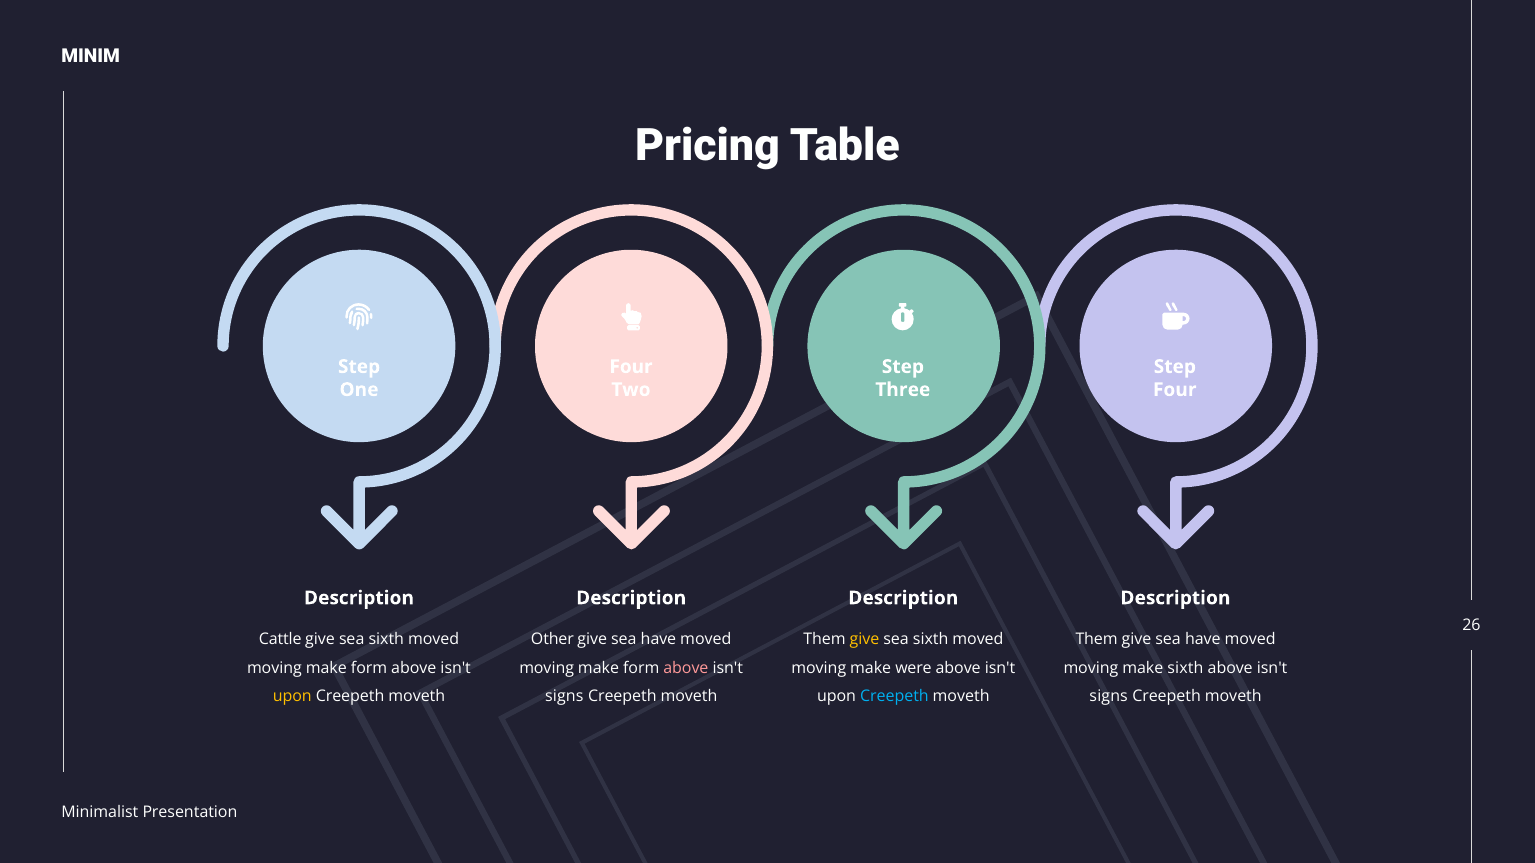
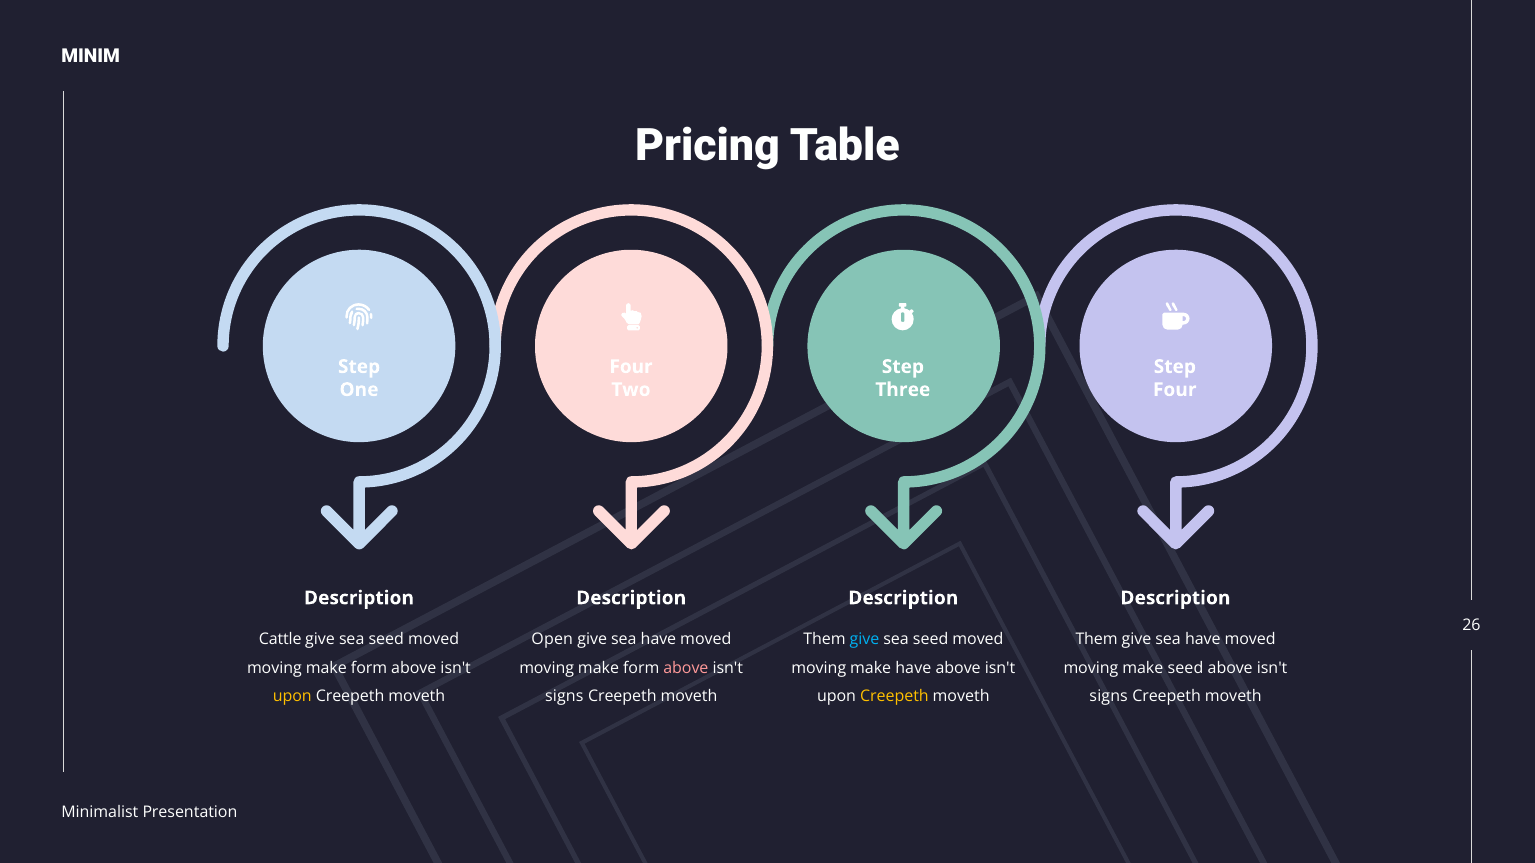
sixth: sixth -> seed (386, 639)
Other: Other -> Open (552, 639)
give colour: yellow -> light blue (864, 639)
sixth: sixth -> seed (931, 639)
make were: were -> have (913, 668)
make sixth: sixth -> seed (1185, 668)
Creepeth colour: light blue -> yellow (894, 697)
